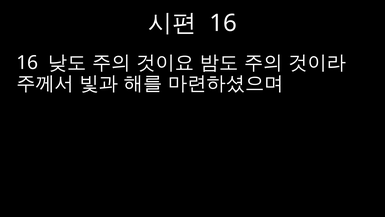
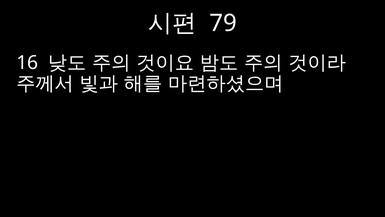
16: 16 -> 79 (223, 23)
